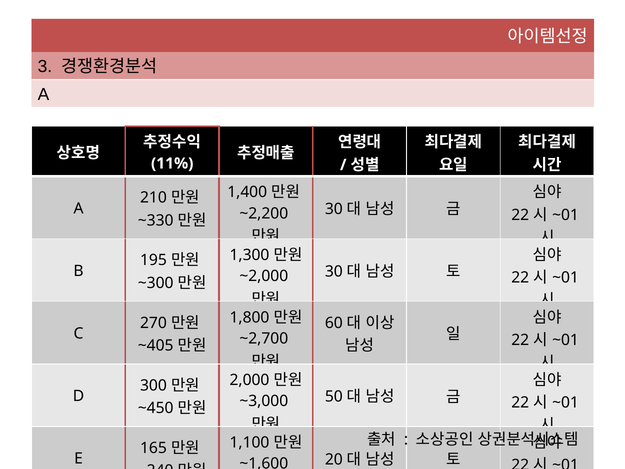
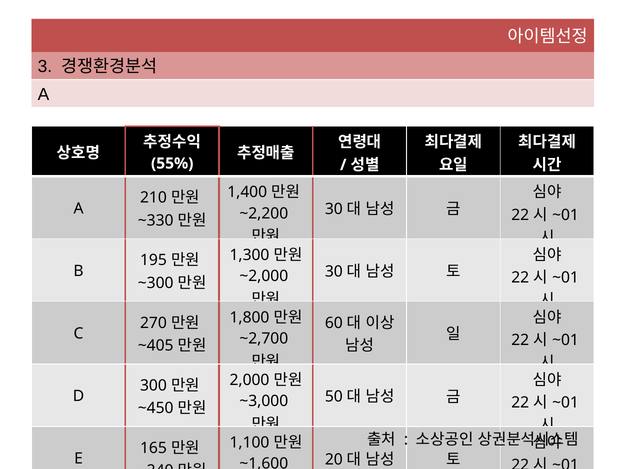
11%: 11% -> 55% (172, 163)
